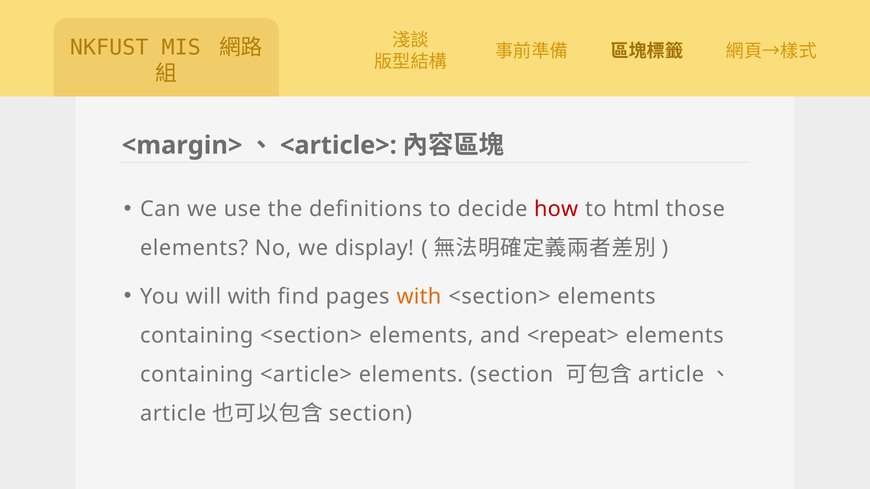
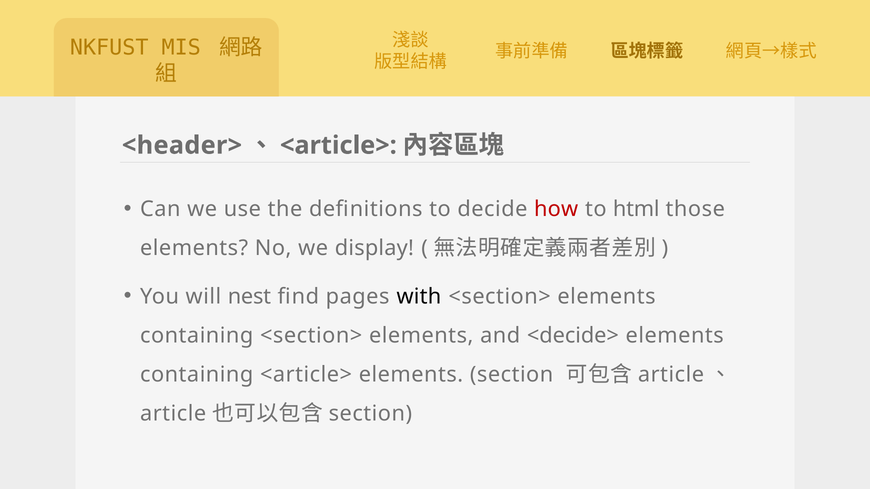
<margin>: <margin> -> <header> (182, 145)
will with: with -> nest (249, 297)
with colour: orange -> black (419, 297)
<repeat>: <repeat> -> <decide> (573, 336)
